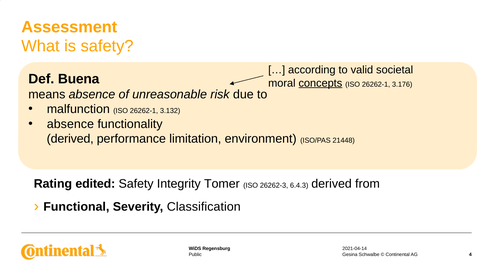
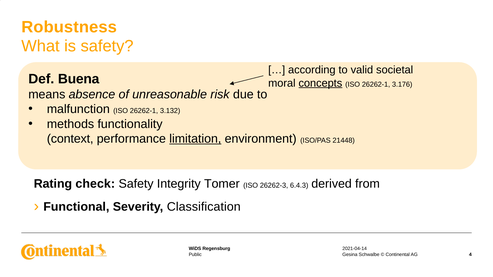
Assessment: Assessment -> Robustness (69, 27)
absence: absence -> methods (70, 124)
derived: derived -> context (70, 139)
limitation underline: none -> present (195, 139)
edited: edited -> check (95, 184)
